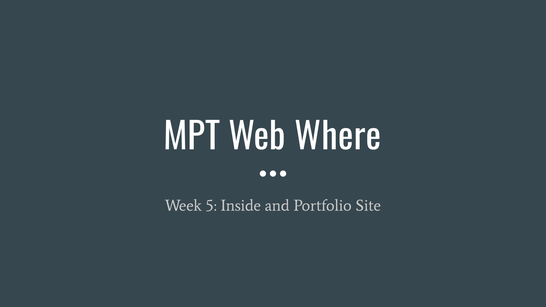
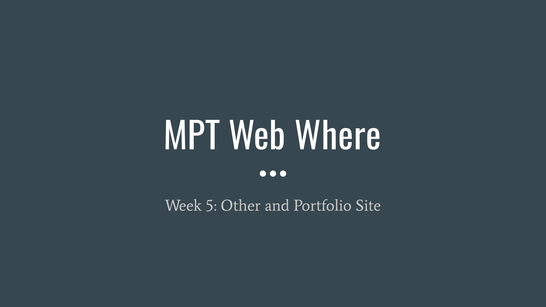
Inside: Inside -> Other (241, 206)
